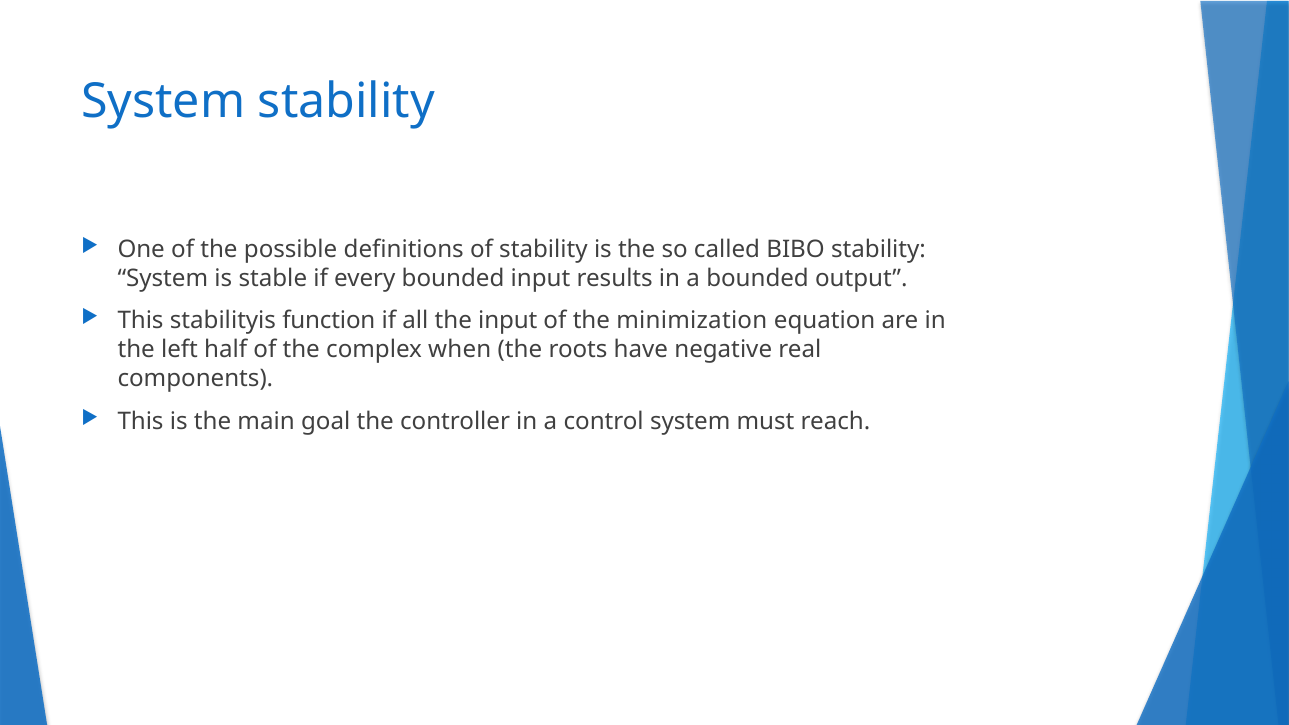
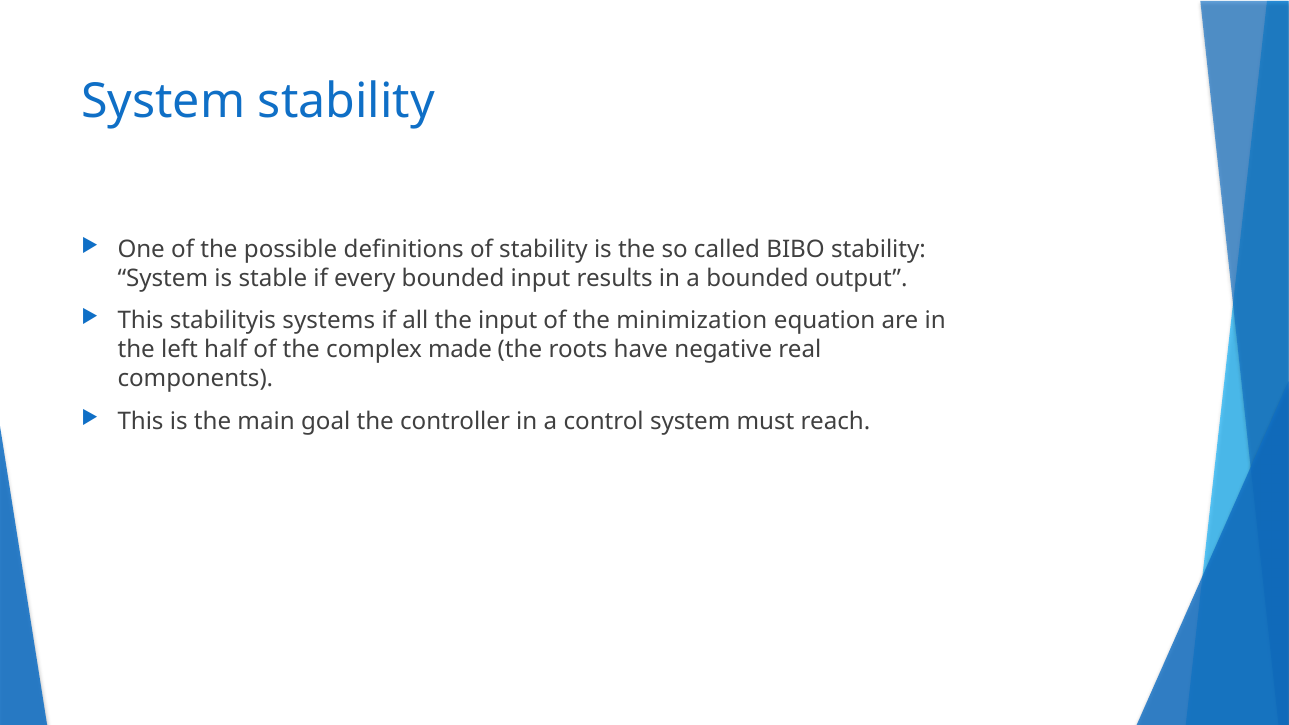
function: function -> systems (329, 321)
when: when -> made (460, 350)
